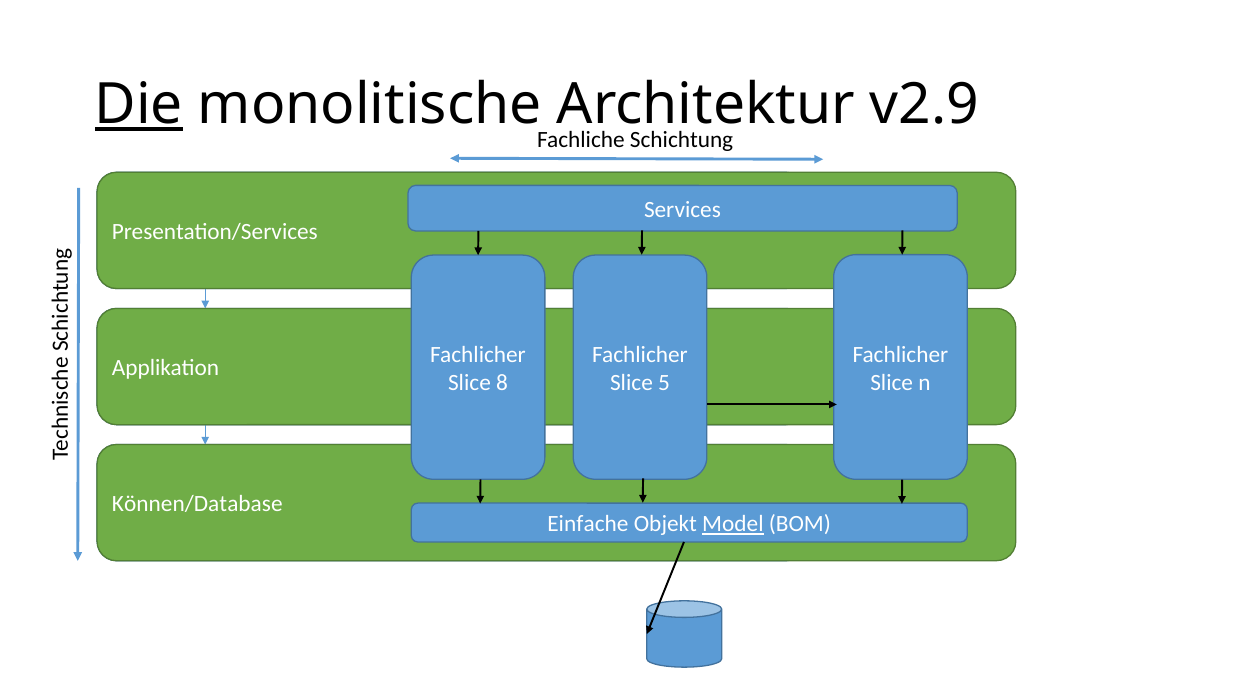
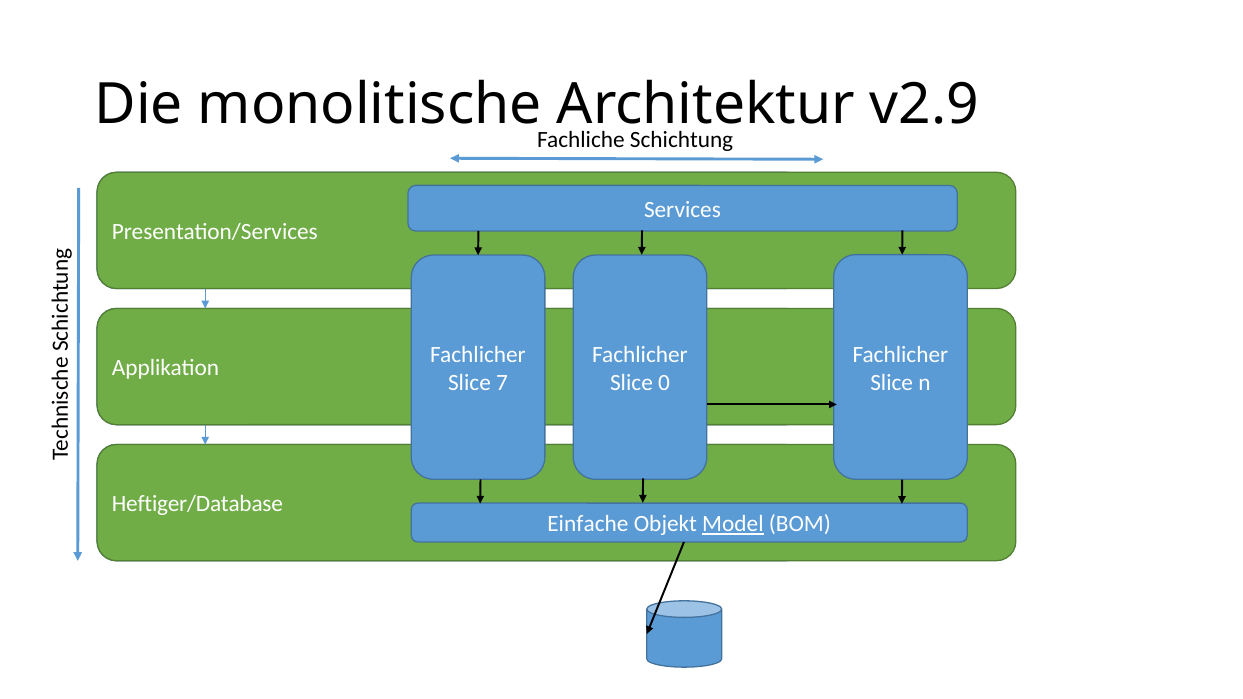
Die underline: present -> none (139, 104)
8: 8 -> 7 (502, 383)
5: 5 -> 0 (664, 383)
Können/Database: Können/Database -> Heftiger/Database (197, 504)
